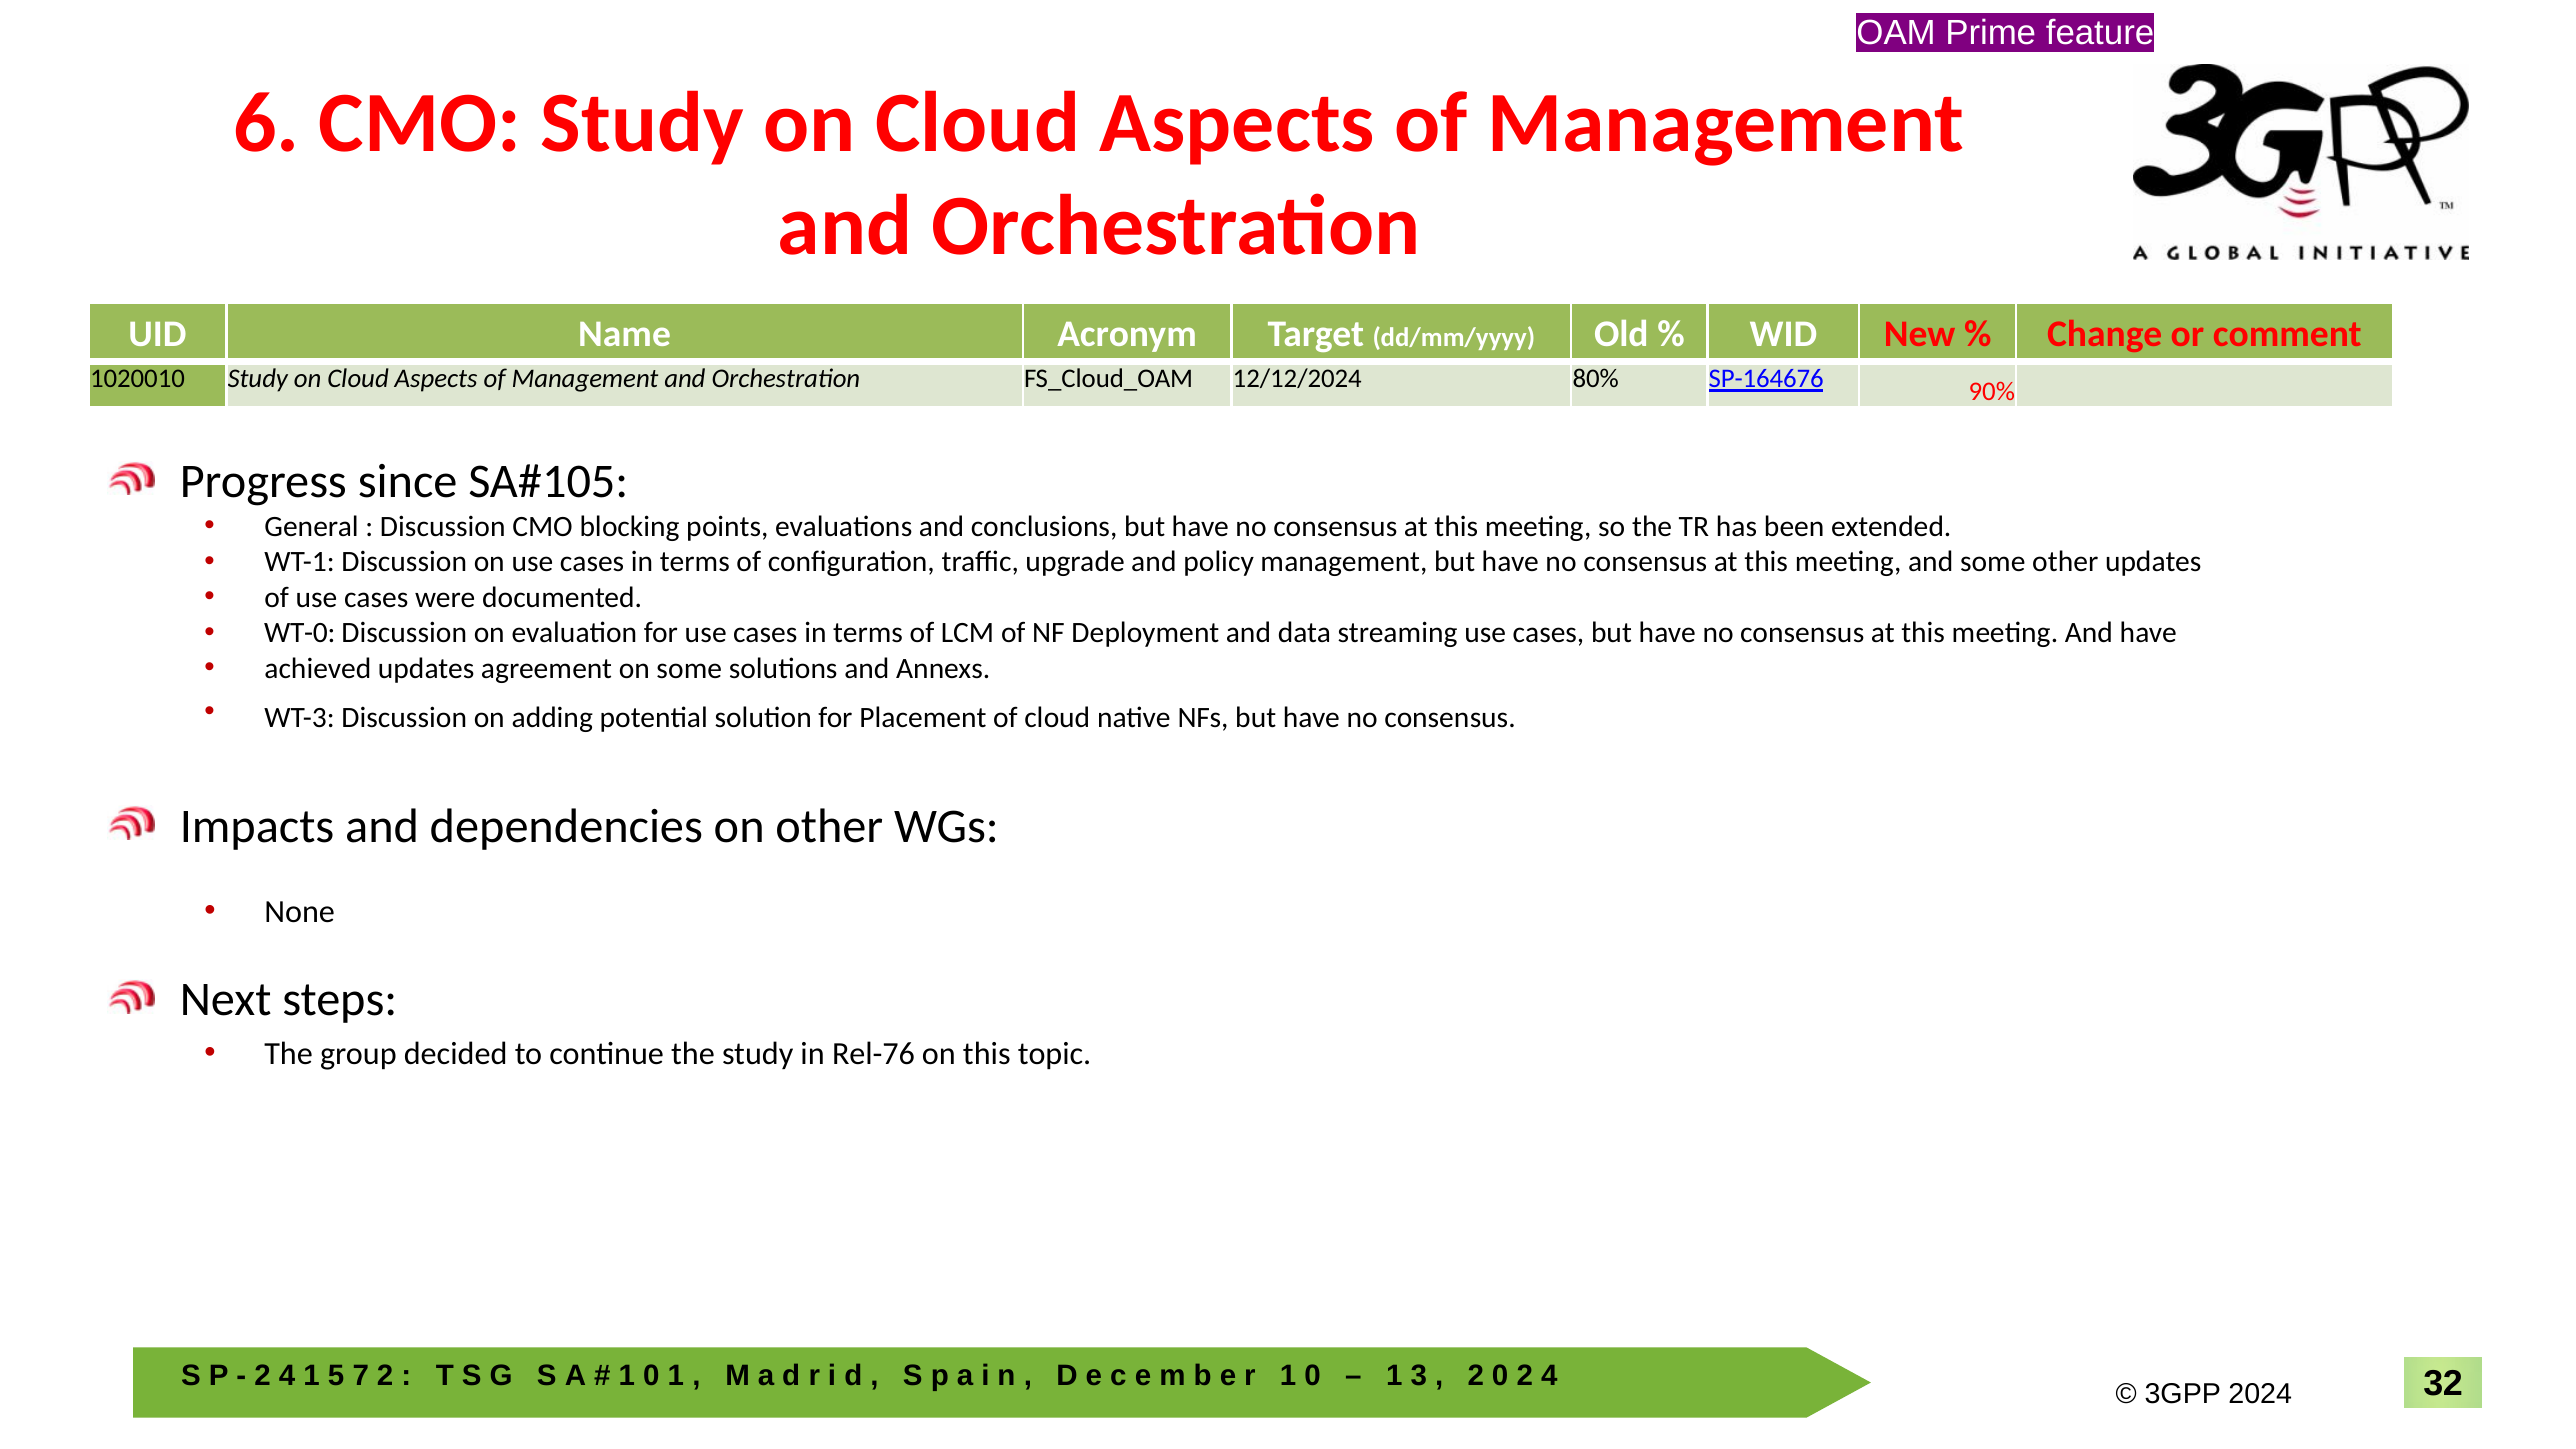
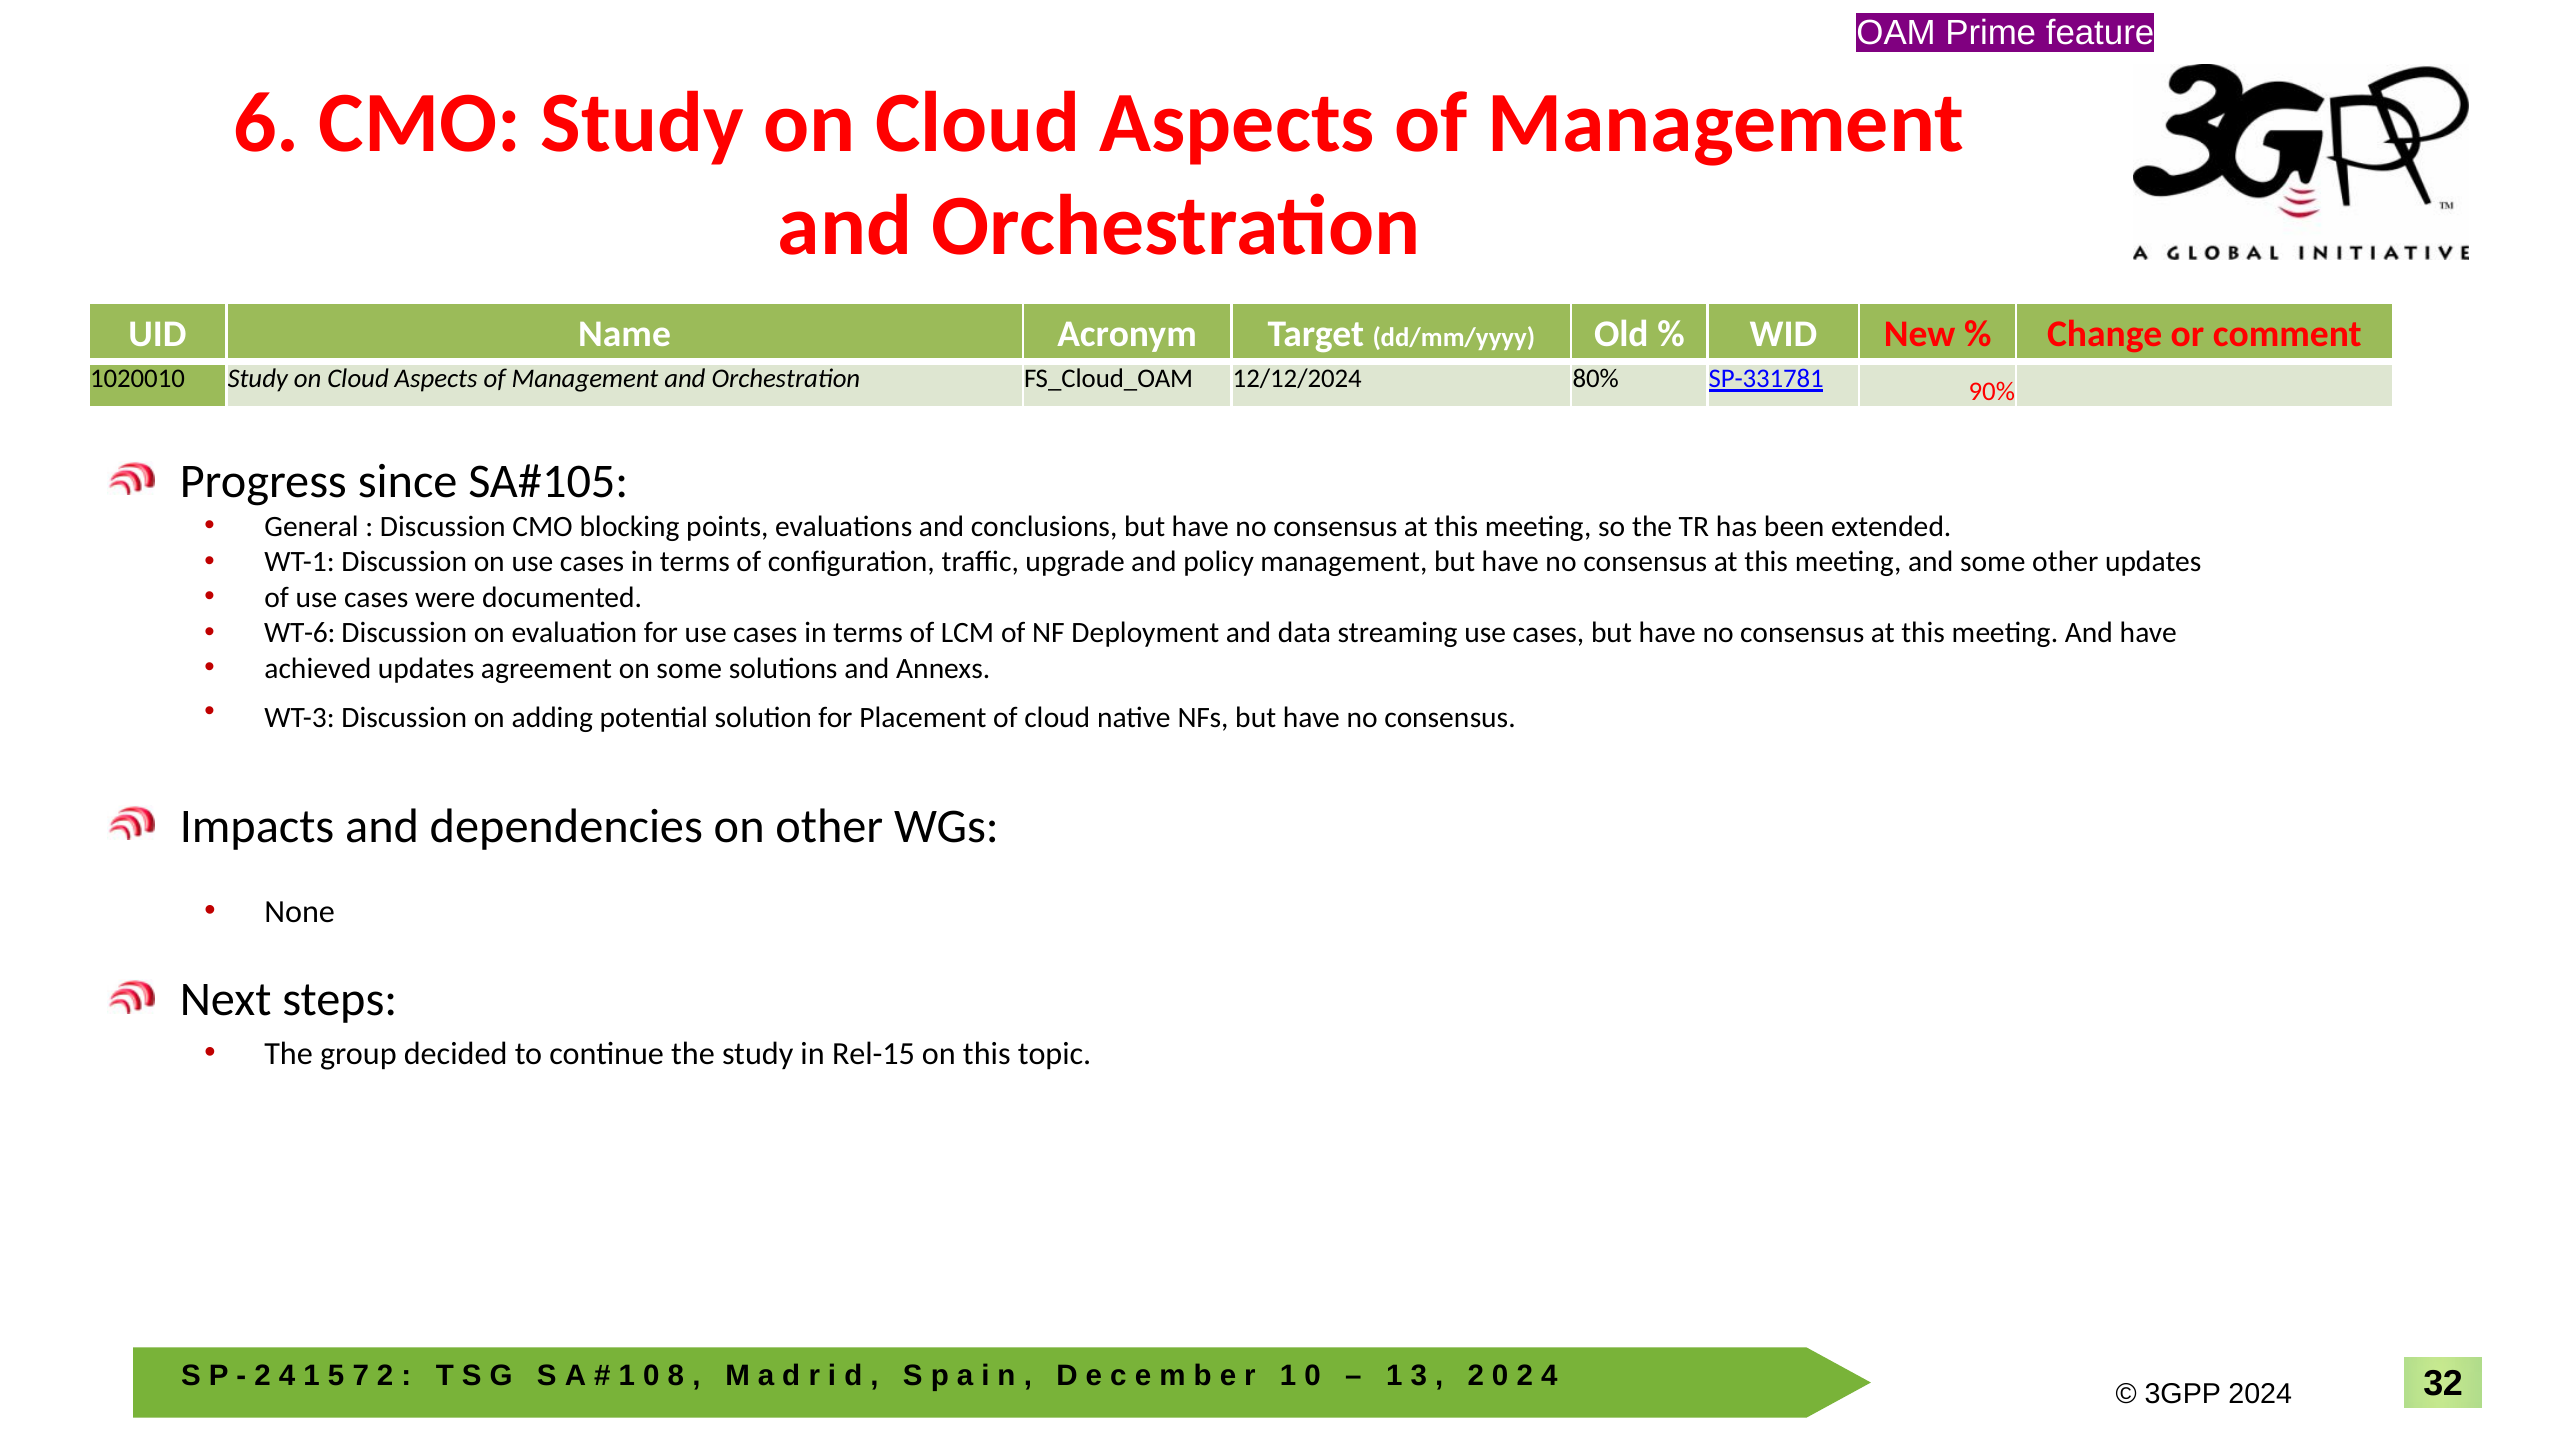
SP-164676: SP-164676 -> SP-331781 (1766, 379)
WT-0: WT-0 -> WT-6 (300, 633)
Rel-76: Rel-76 -> Rel-15 (873, 1054)
1: 1 -> 8 (676, 1376)
